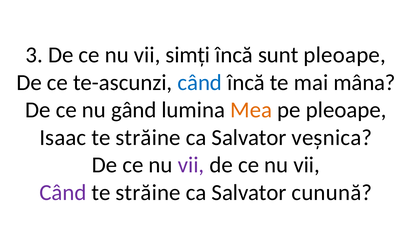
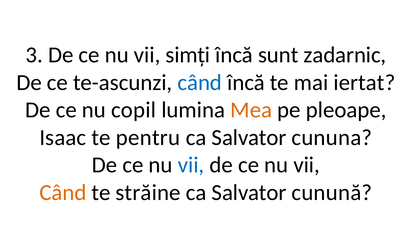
sunt pleoape: pleoape -> zadarnic (345, 55)
mâna: mâna -> iertat (364, 82)
gând: gând -> copil (134, 110)
străine: străine -> pentru (148, 137)
veșnica: veșnica -> cununa (332, 137)
vii colour: purple -> blue (191, 165)
Când colour: purple -> orange (63, 192)
